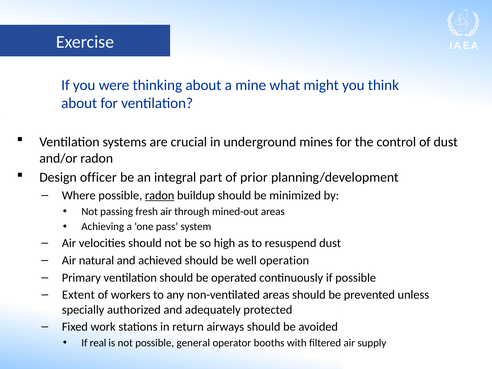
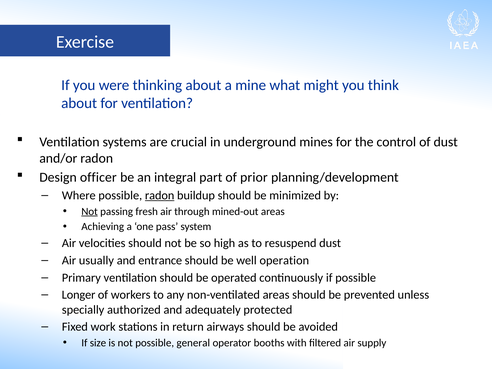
Not underline: none -> present (90, 211)
natural: natural -> usually (96, 260)
achieved: achieved -> entrance (160, 260)
Extent: Extent -> Longer (79, 295)
real: real -> size (98, 343)
